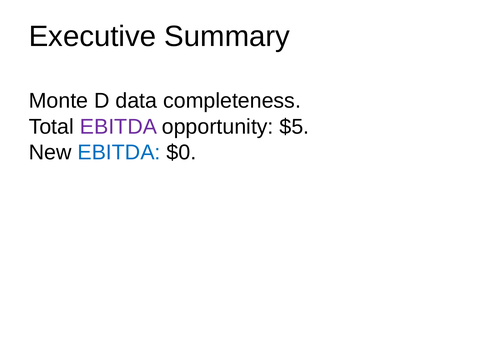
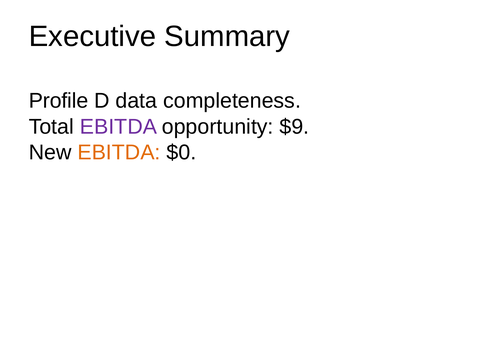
Monte: Monte -> Profile (59, 101)
$5: $5 -> $9 (294, 127)
EBITDA colour: blue -> orange (119, 152)
